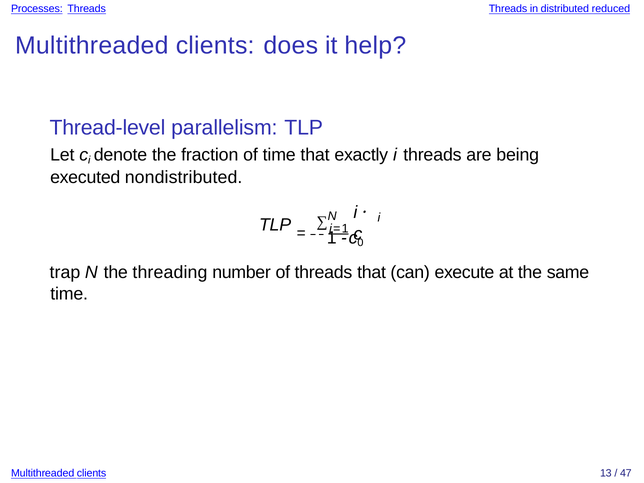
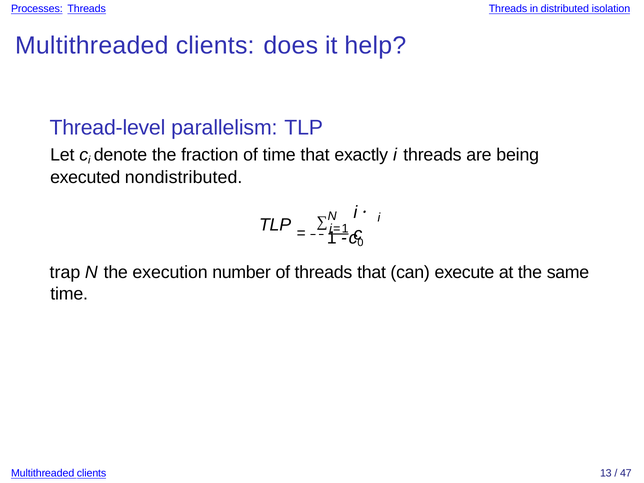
reduced: reduced -> isolation (611, 9)
threading: threading -> execution (170, 273)
